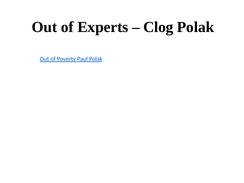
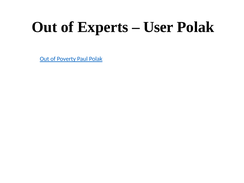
Clog: Clog -> User (158, 27)
